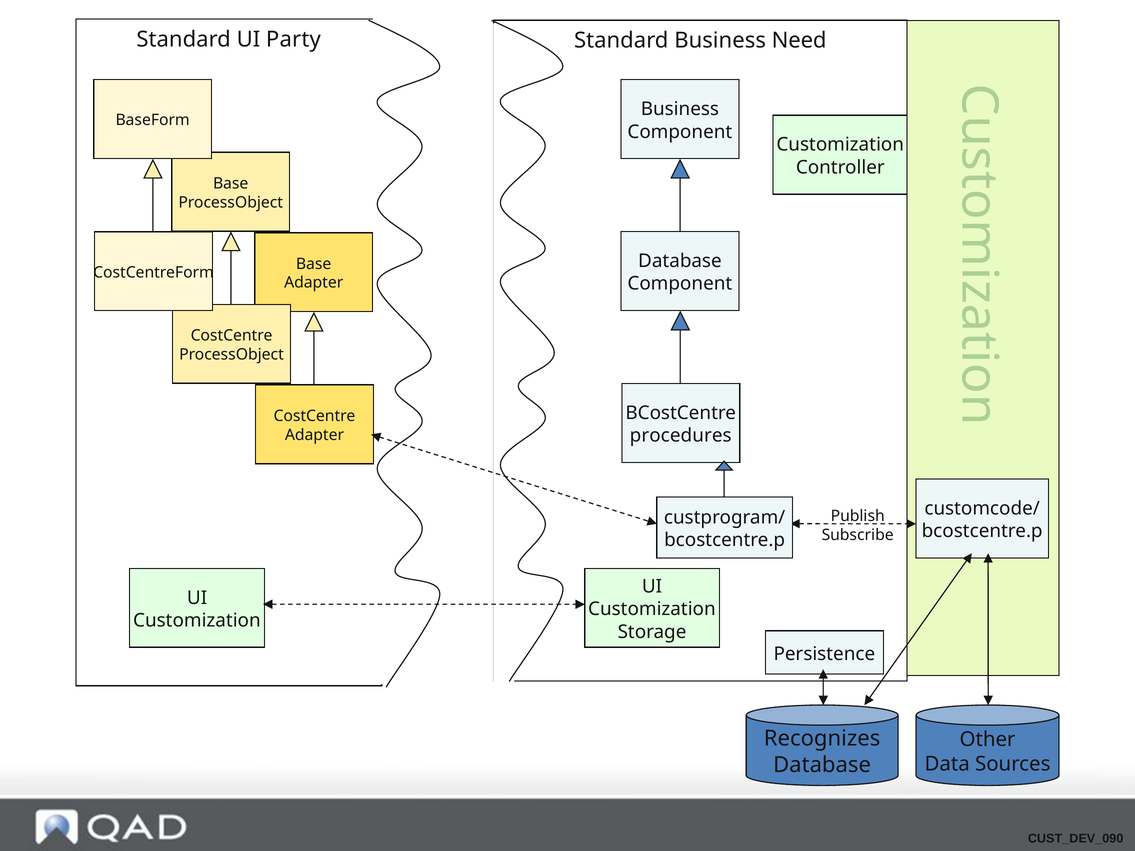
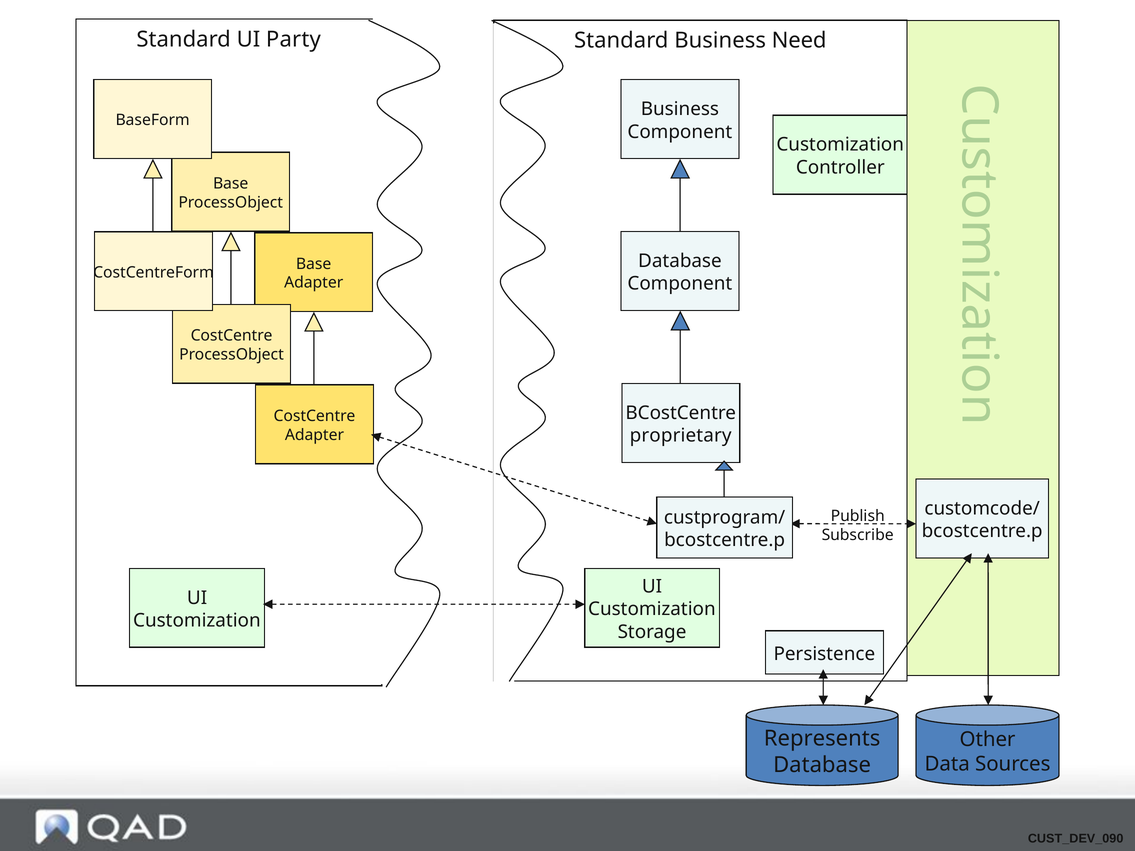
procedures: procedures -> proprietary (681, 436)
Recognizes: Recognizes -> Represents (822, 739)
